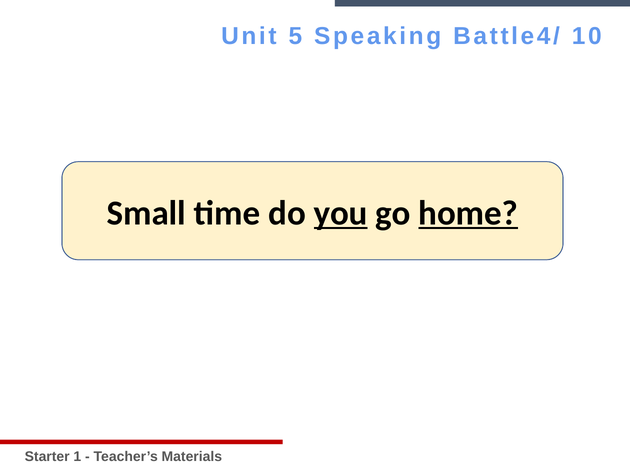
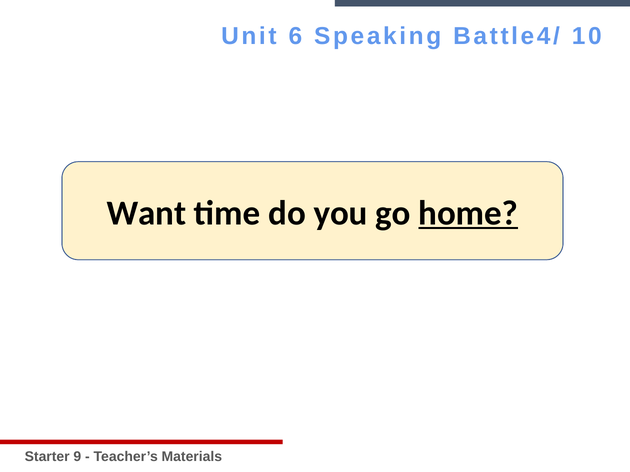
5: 5 -> 6 (295, 36)
Small: Small -> Want (146, 213)
you underline: present -> none (341, 213)
1: 1 -> 9 (77, 457)
